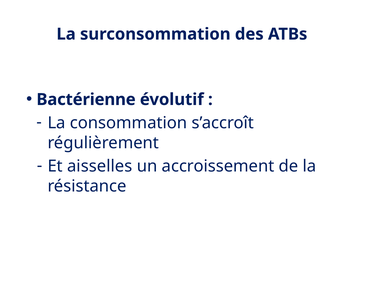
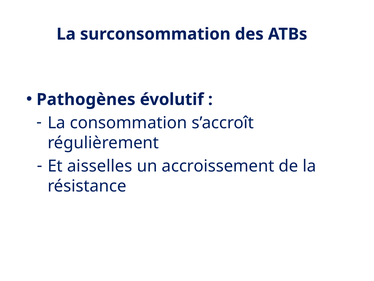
Bactérienne: Bactérienne -> Pathogènes (86, 99)
